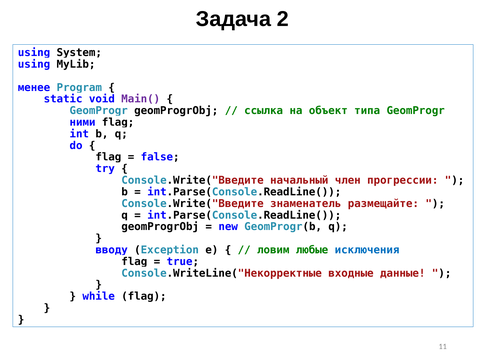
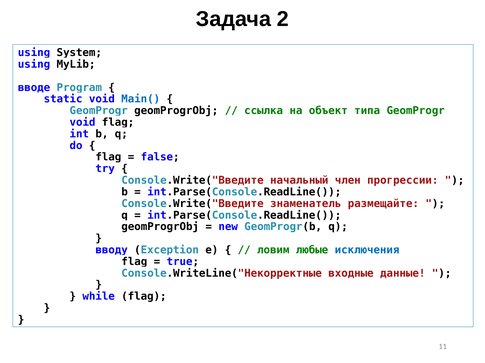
менее: менее -> вводе (34, 88)
Main( colour: purple -> blue (141, 99)
ними: ними -> void (83, 123)
